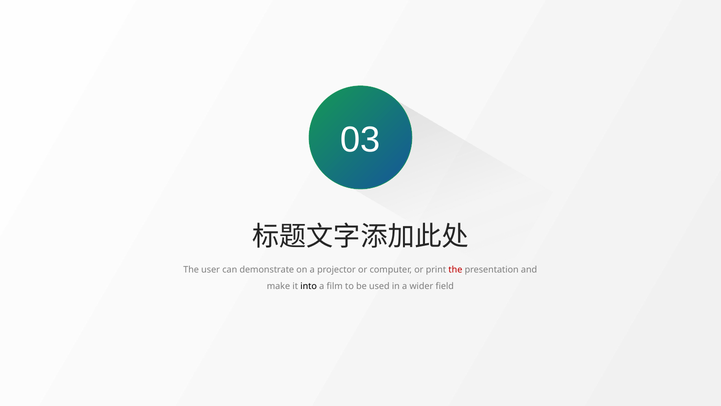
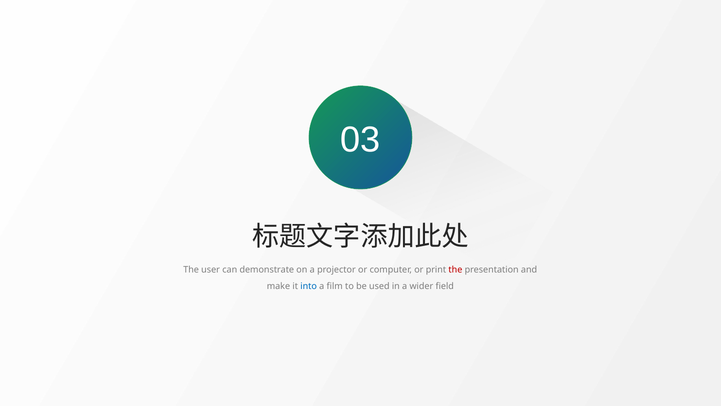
into colour: black -> blue (309, 286)
